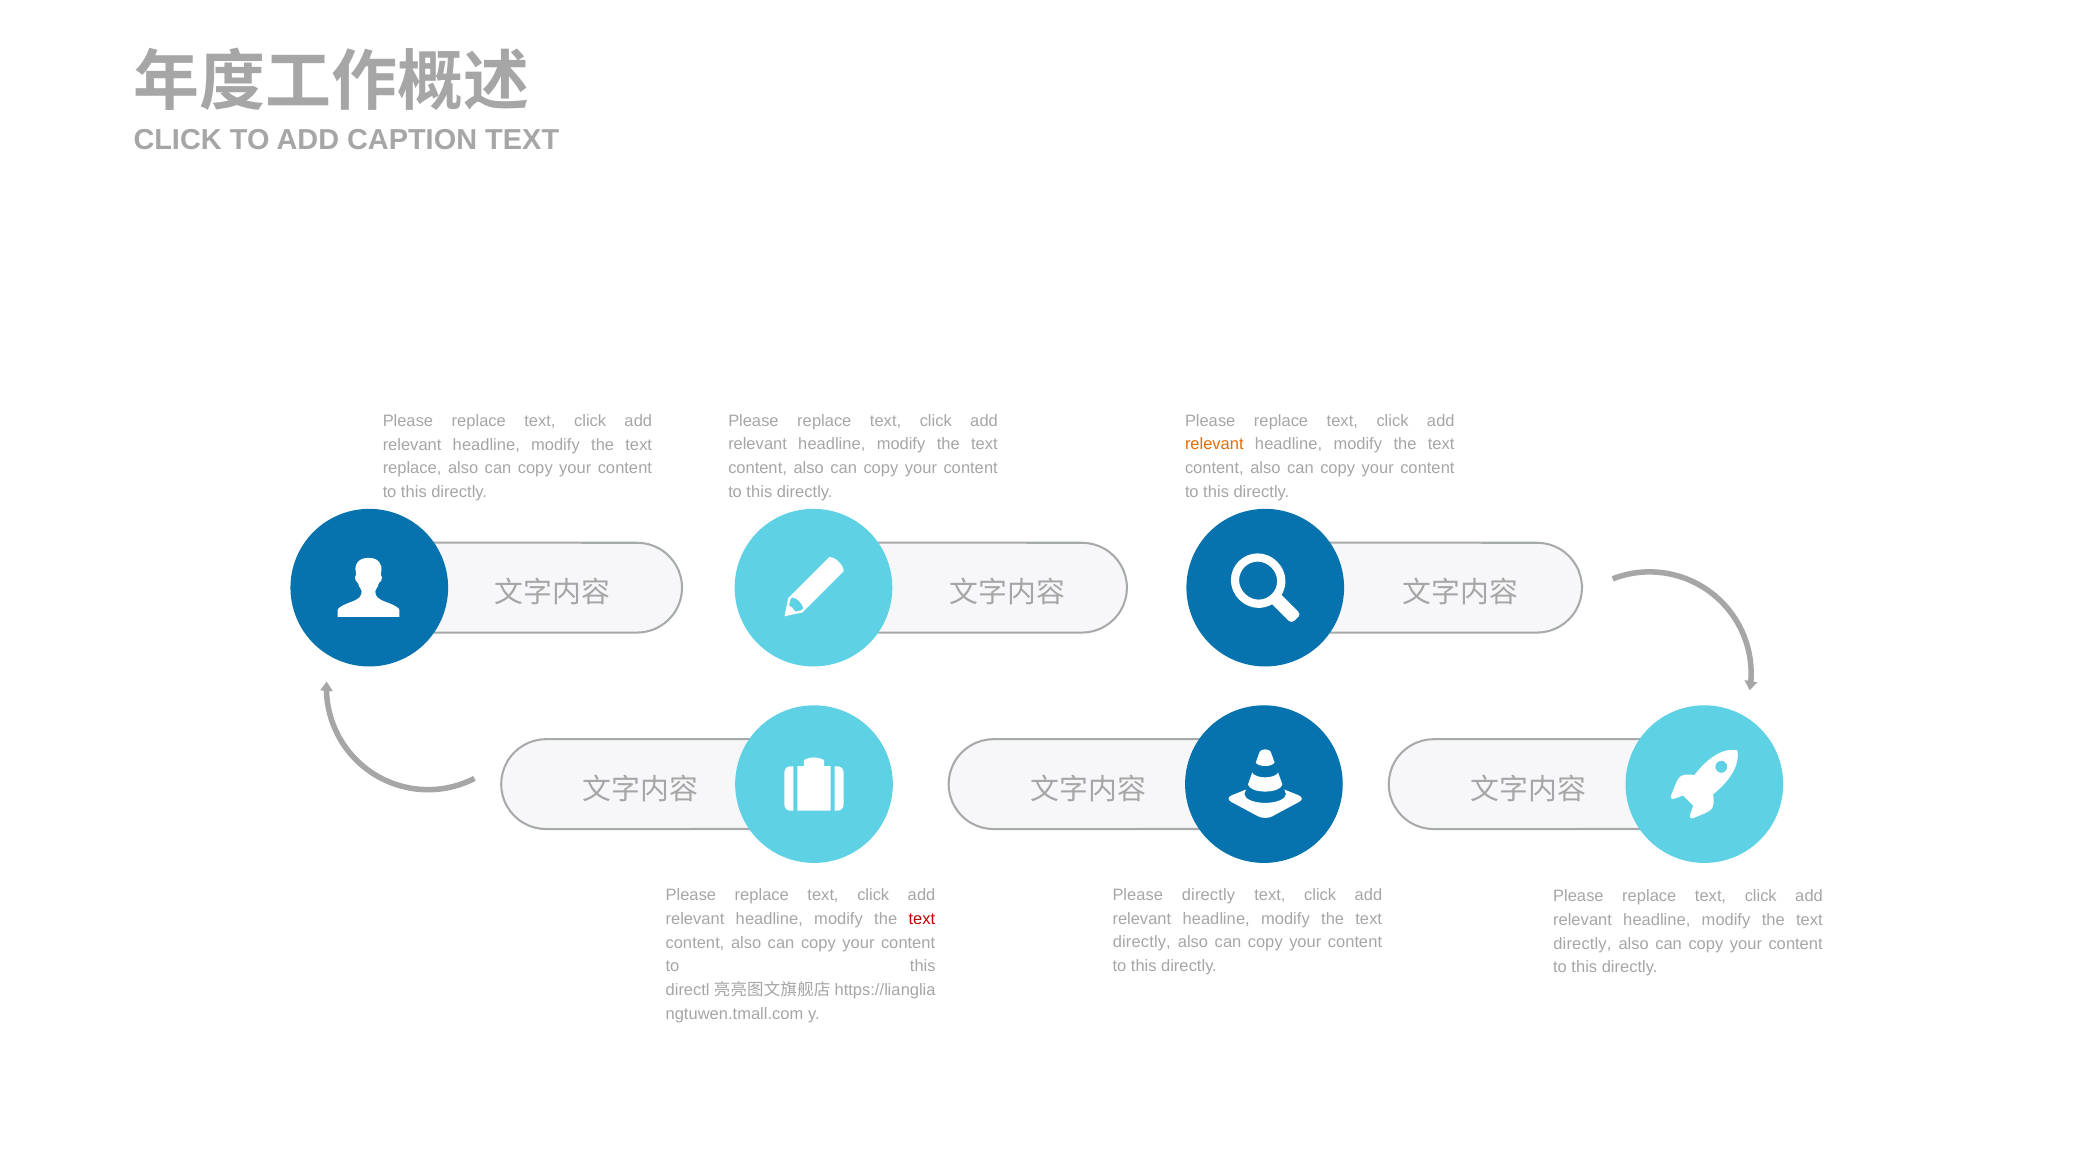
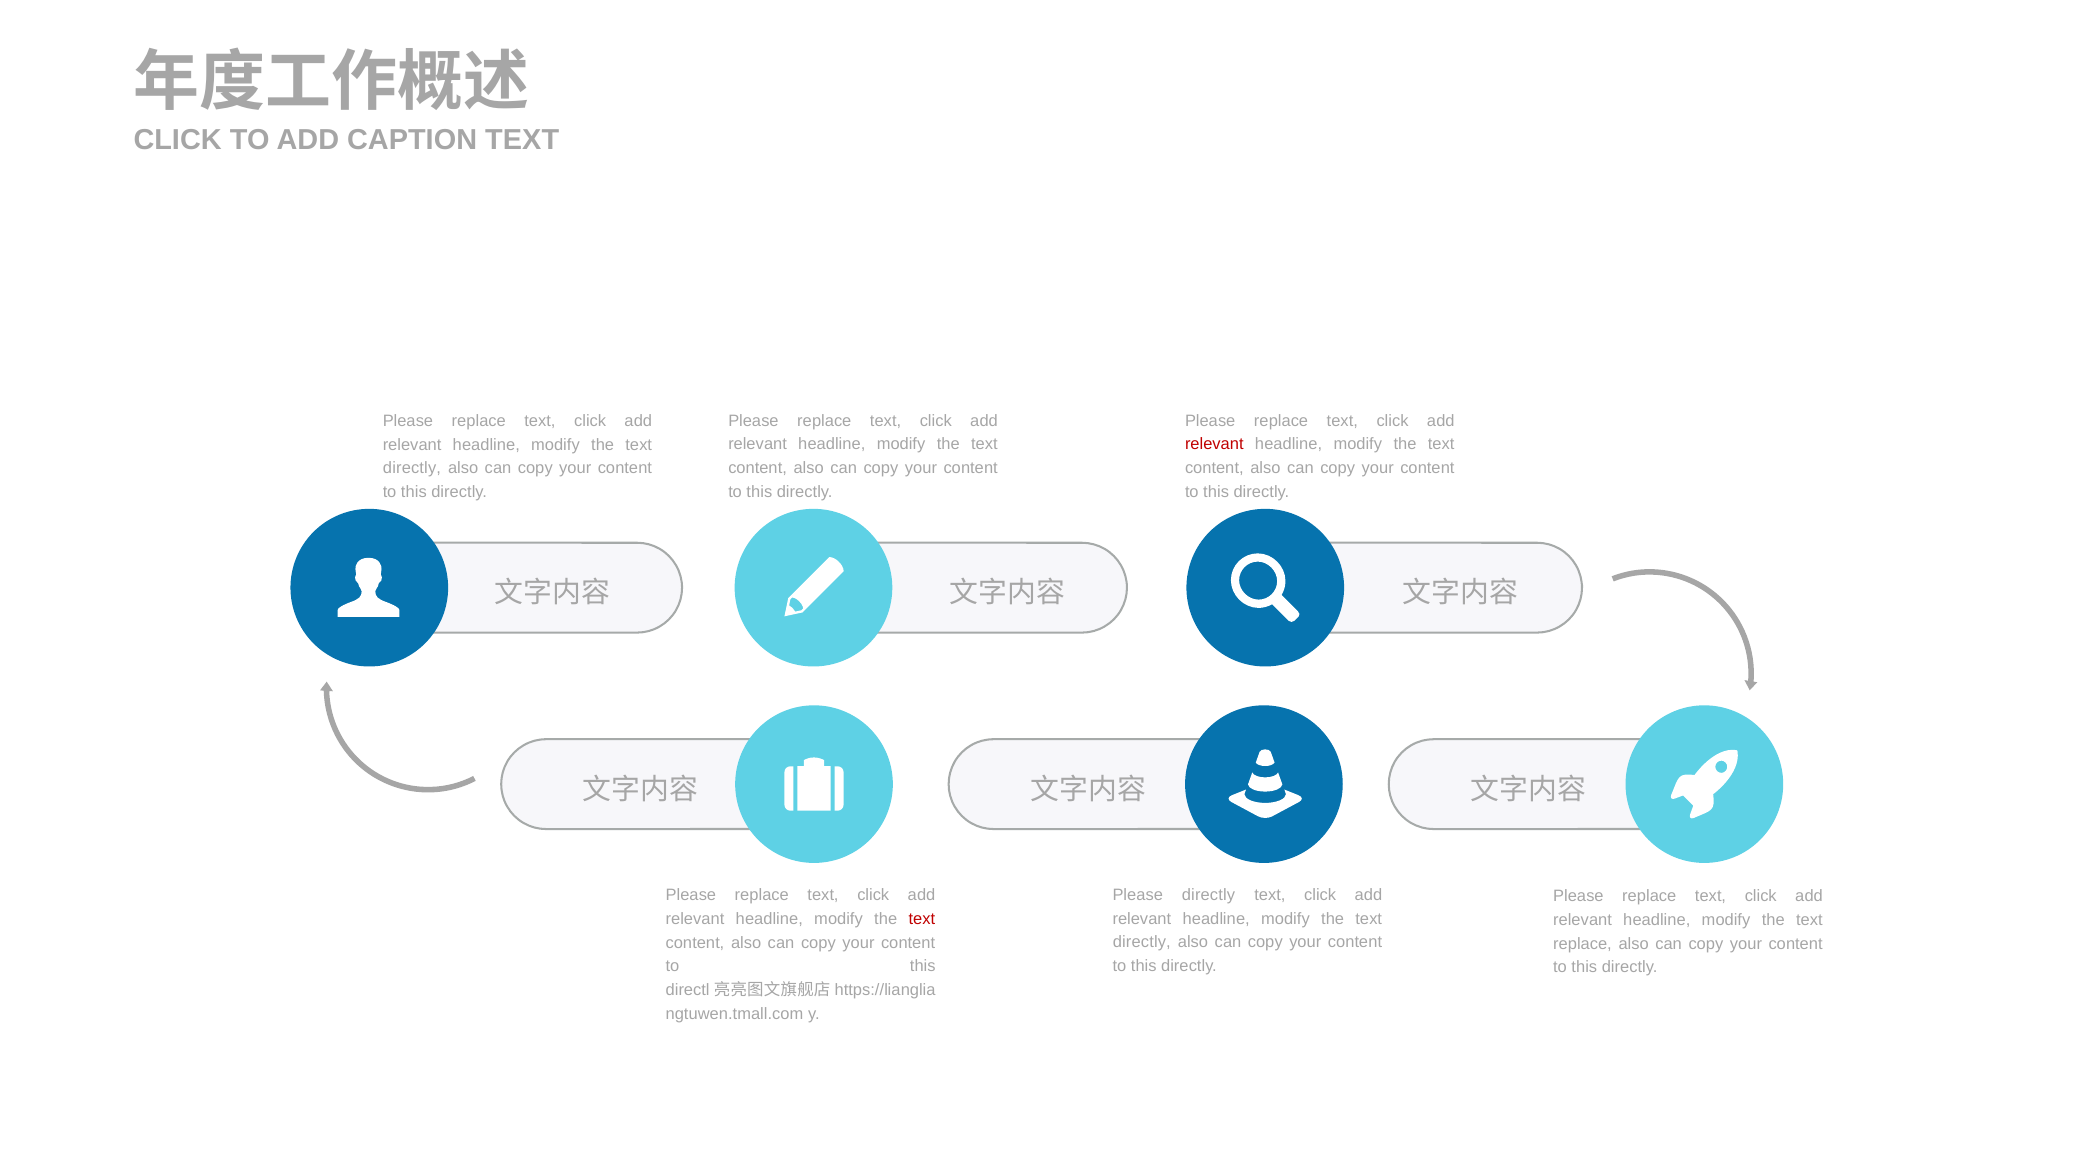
relevant colour: orange -> red (1214, 445)
replace: replace -> directly (412, 468)
directly: directly -> replace (1583, 944)
